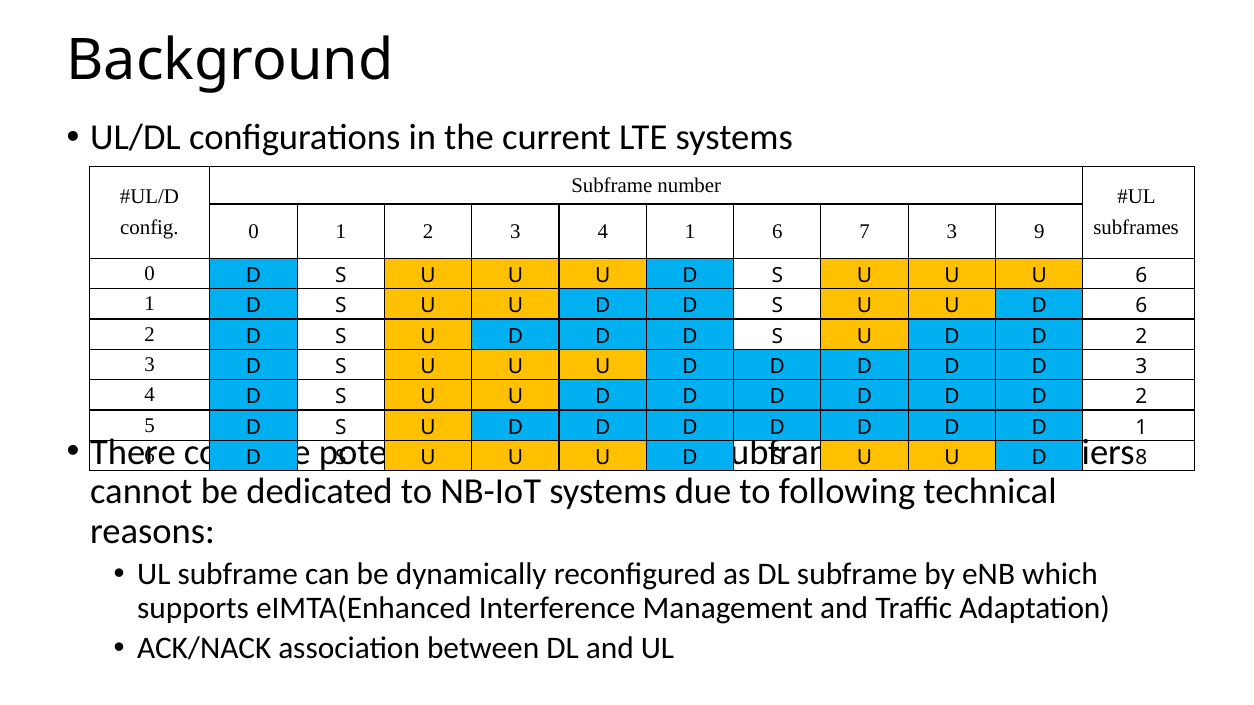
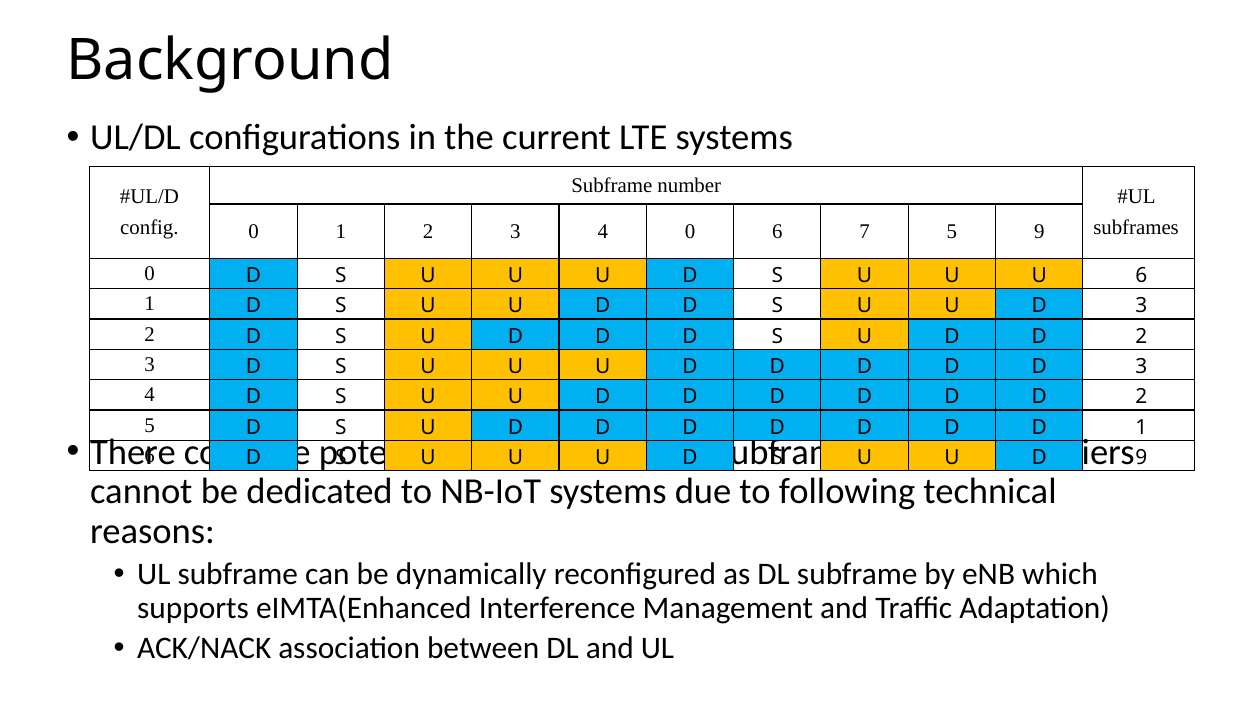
4 1: 1 -> 0 (690, 231)
7 3: 3 -> 5 (952, 231)
6: 6 -> 3 (1141, 306)
8: 8 -> 9 (1141, 458)
